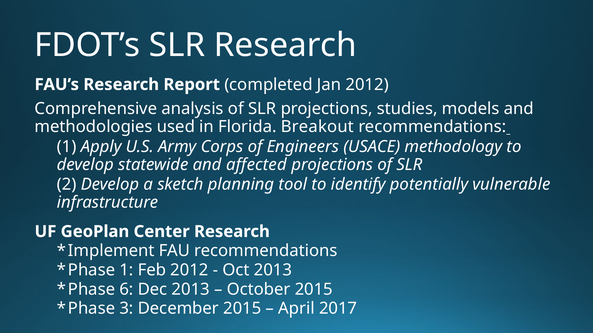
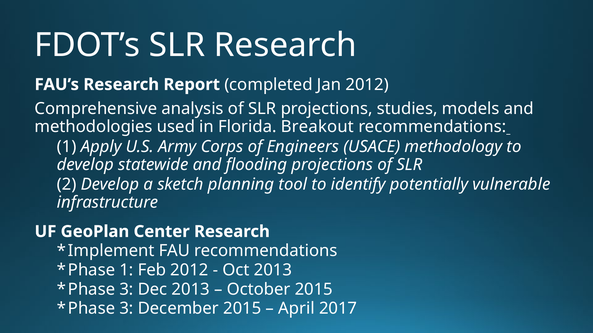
affected: affected -> flooding (257, 165)
6: 6 -> 3 (126, 290)
